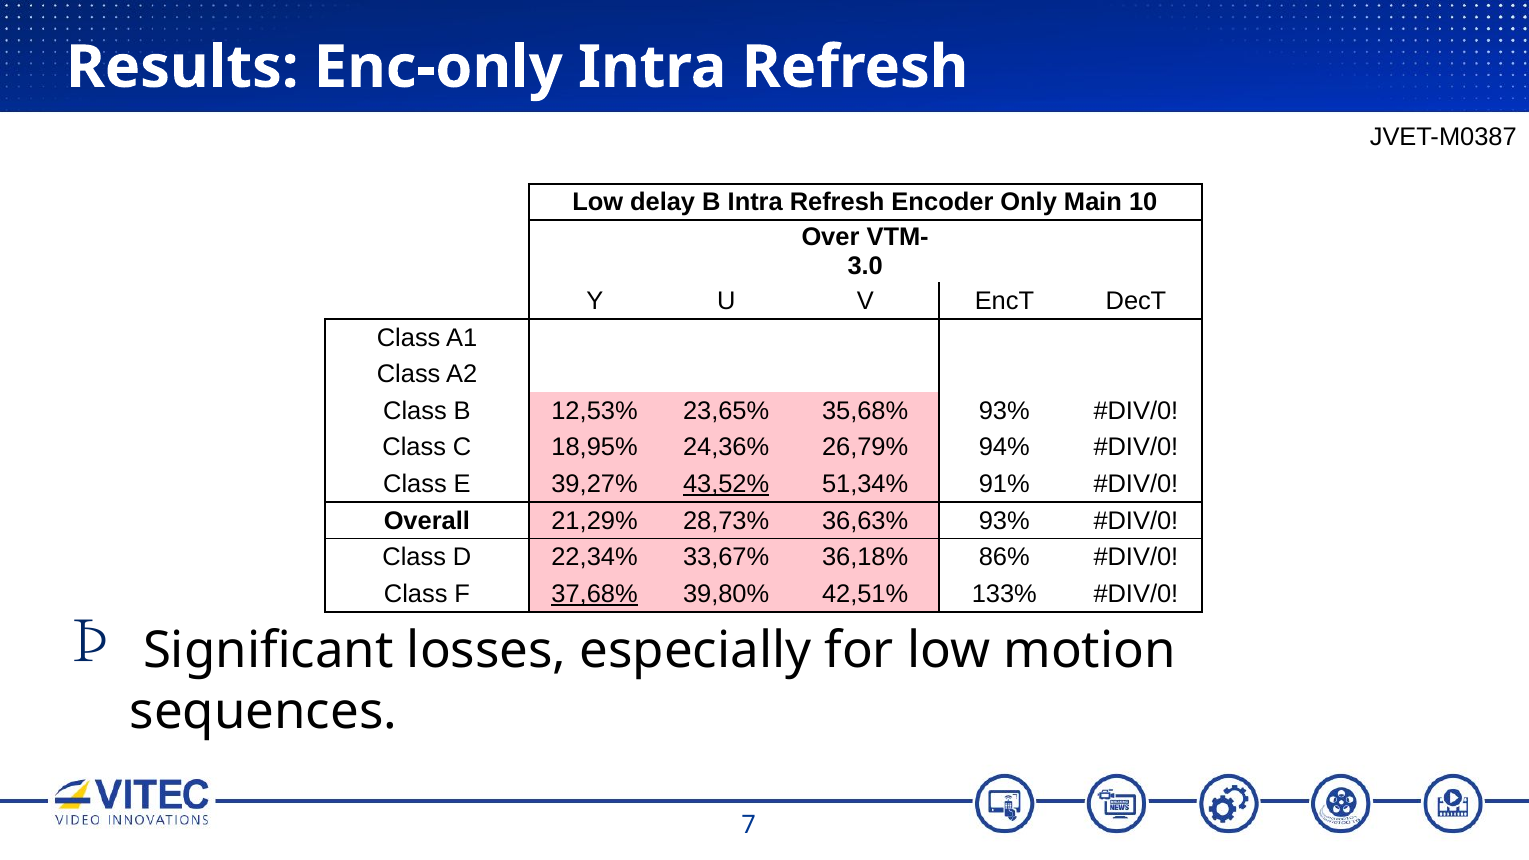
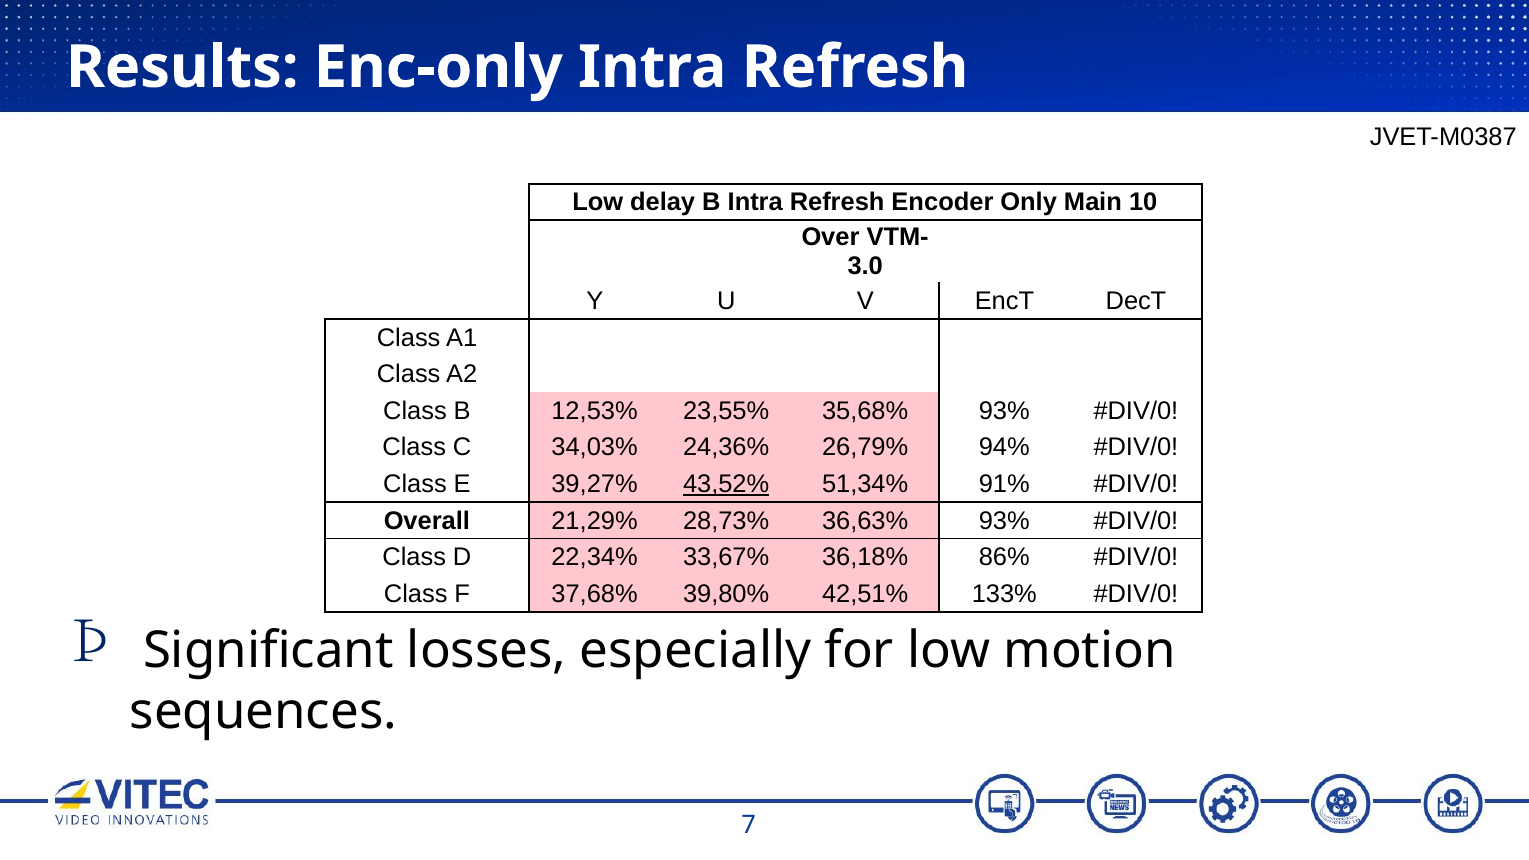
23,65%: 23,65% -> 23,55% (726, 411)
18,95%: 18,95% -> 34,03% (595, 448)
37,68% underline: present -> none (595, 594)
